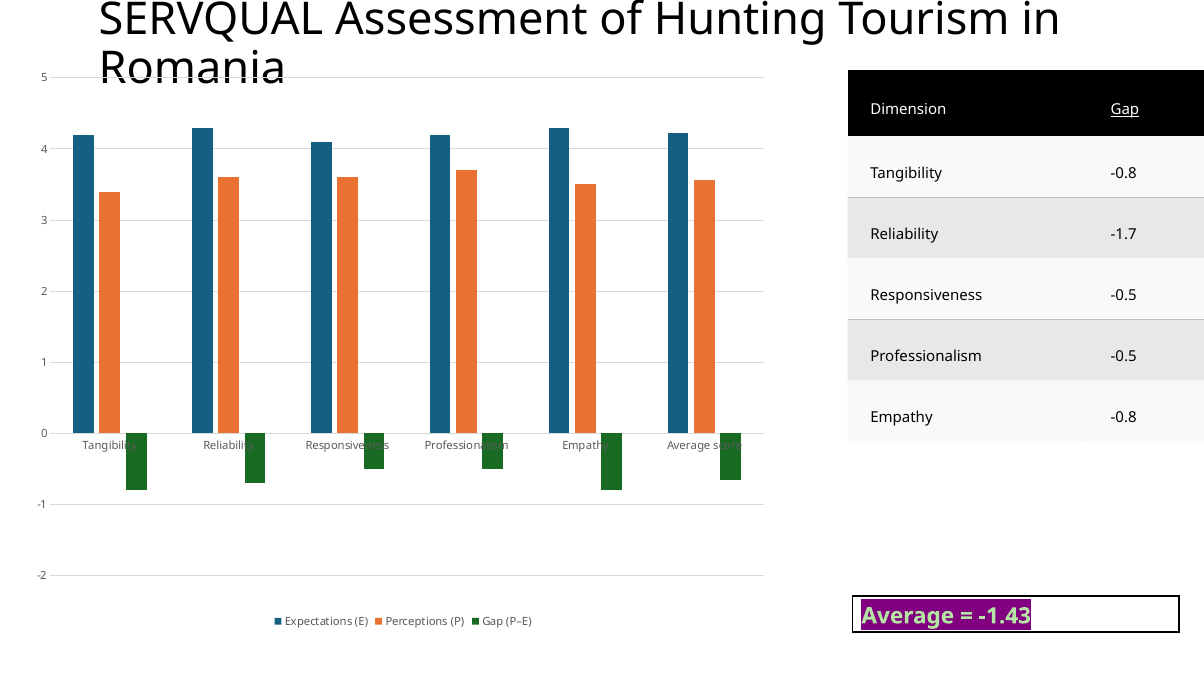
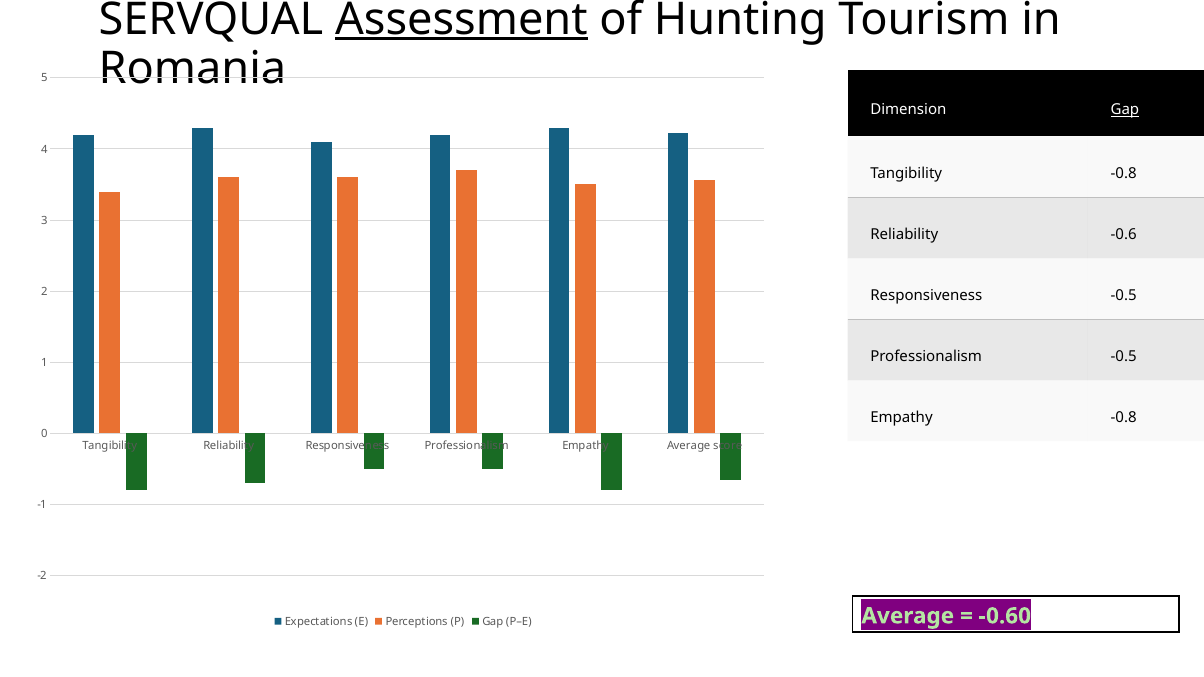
Assessment underline: none -> present (461, 19)
-1.7: -1.7 -> -0.6 (1124, 235)
-1.43: -1.43 -> -0.60 (1005, 616)
